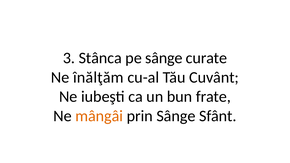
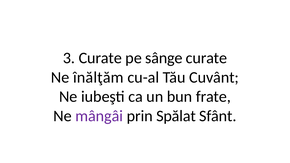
3 Stânca: Stânca -> Curate (100, 58)
mângâi colour: orange -> purple (99, 116)
prin Sânge: Sânge -> Spălat (176, 116)
